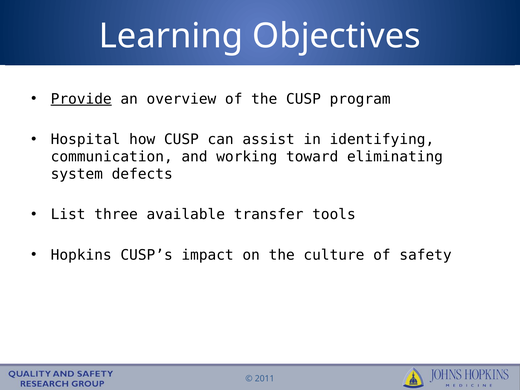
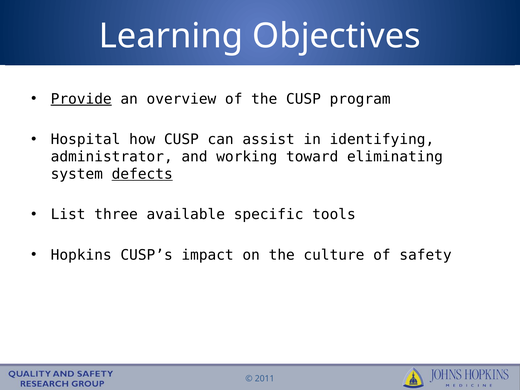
communication: communication -> administrator (112, 157)
defects underline: none -> present (142, 174)
transfer: transfer -> specific (269, 215)
